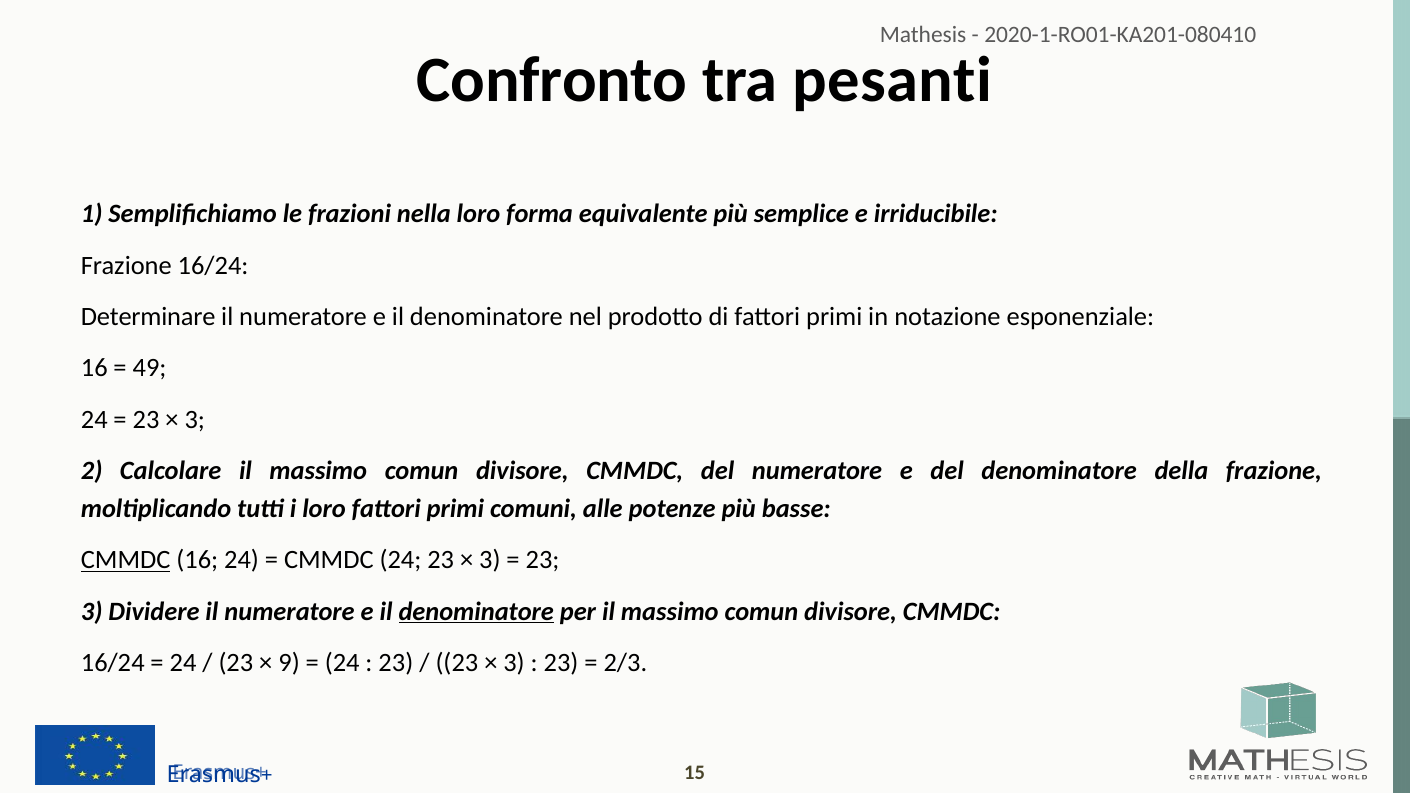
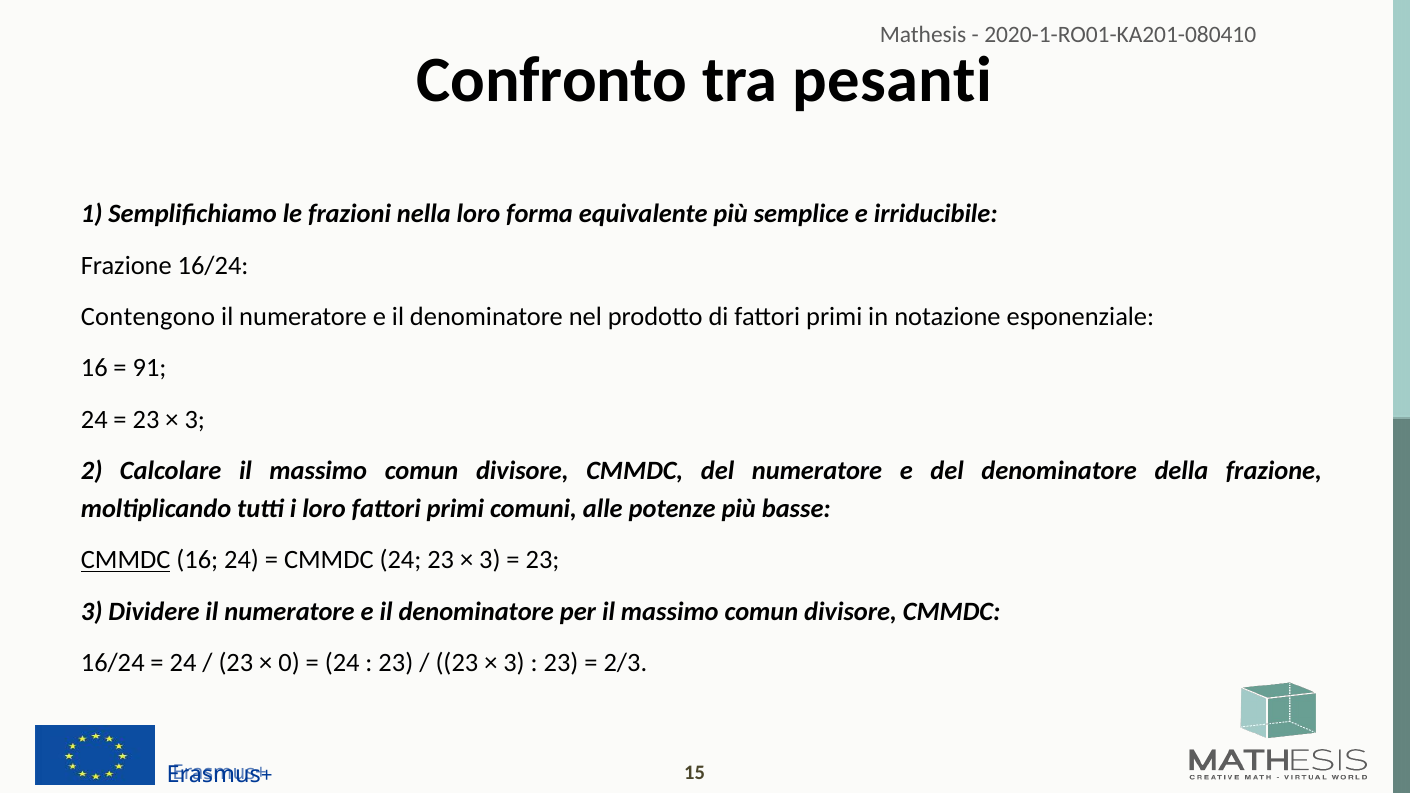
Determinare: Determinare -> Contengono (148, 317)
49: 49 -> 91 (150, 368)
denominatore underline: present -> none (476, 611)
9: 9 -> 0 (289, 663)
